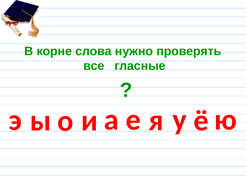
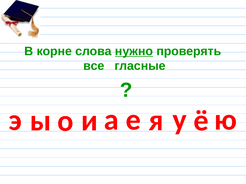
нужно underline: none -> present (134, 51)
